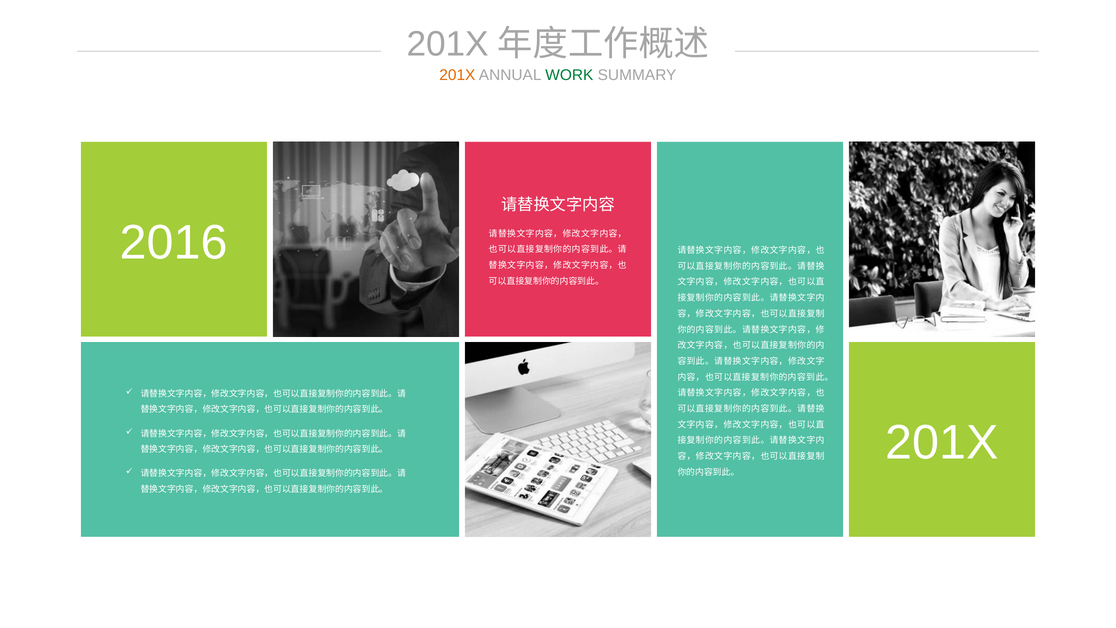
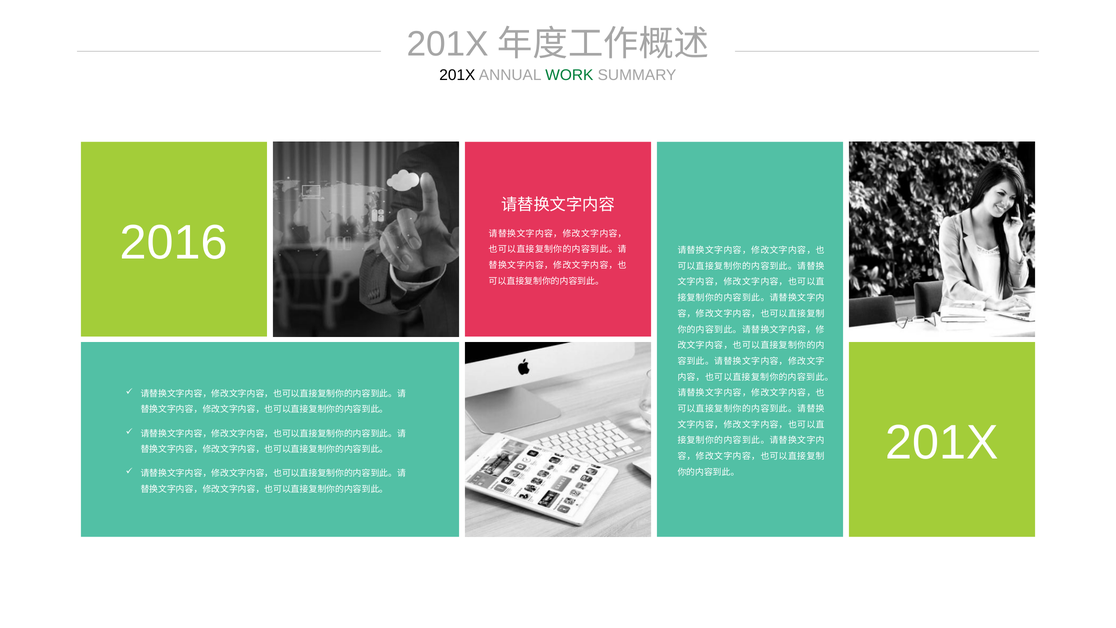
201X colour: orange -> black (457, 75)
